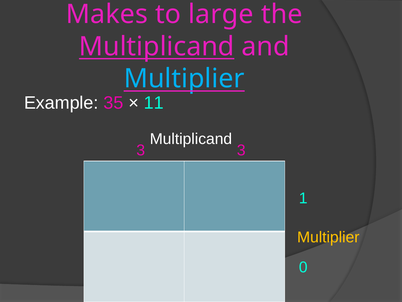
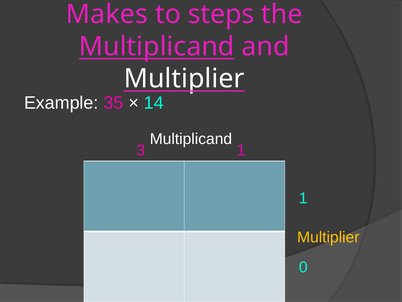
large: large -> steps (221, 14)
Multiplier colour: light blue -> white (184, 79)
11: 11 -> 14 (154, 103)
3 3: 3 -> 1 (241, 150)
